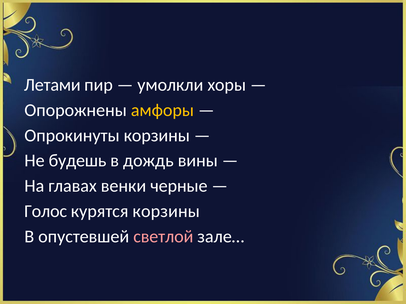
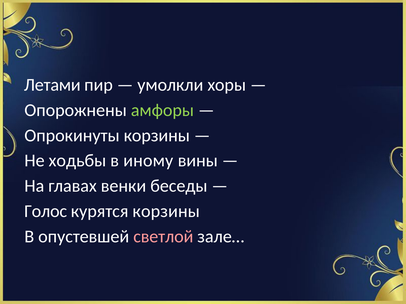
амфоры colour: yellow -> light green (162, 110)
будешь: будешь -> ходьбы (77, 161)
дождь: дождь -> иному (148, 161)
черные: черные -> беседы (179, 186)
